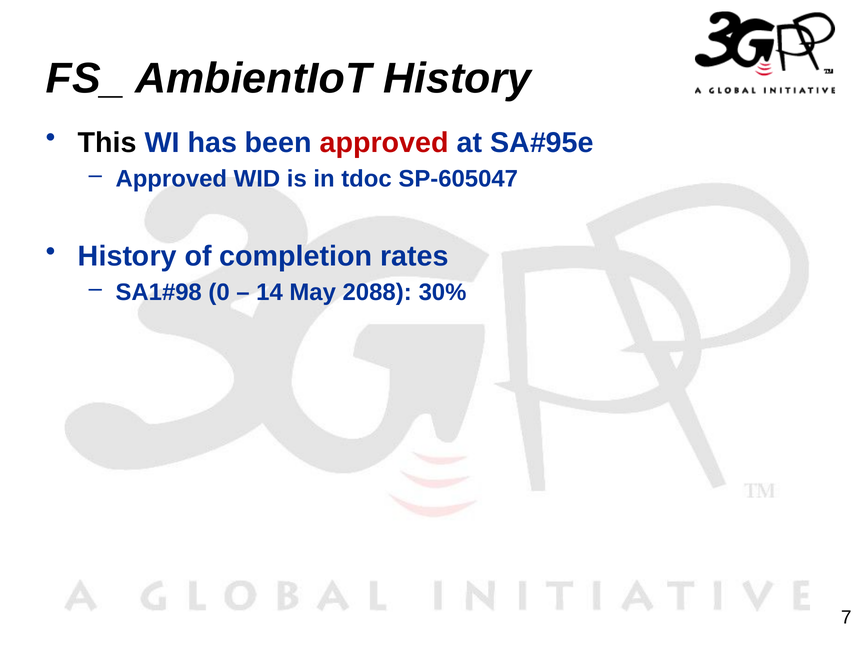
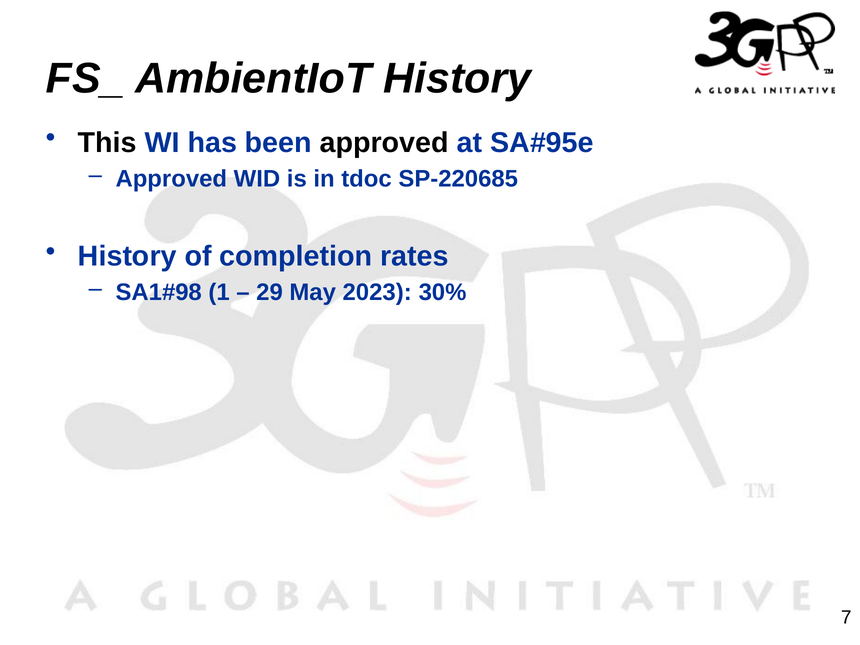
approved colour: red -> black (384, 143)
SP-605047: SP-605047 -> SP-220685 (458, 179)
0: 0 -> 1 (219, 292)
14: 14 -> 29 (270, 292)
2088: 2088 -> 2023 (377, 292)
